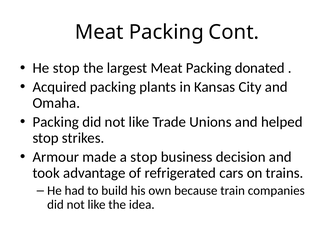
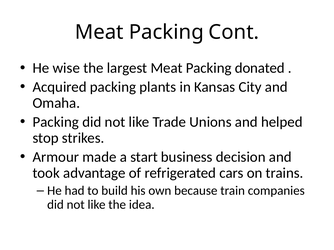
He stop: stop -> wise (66, 68)
a stop: stop -> start (144, 157)
